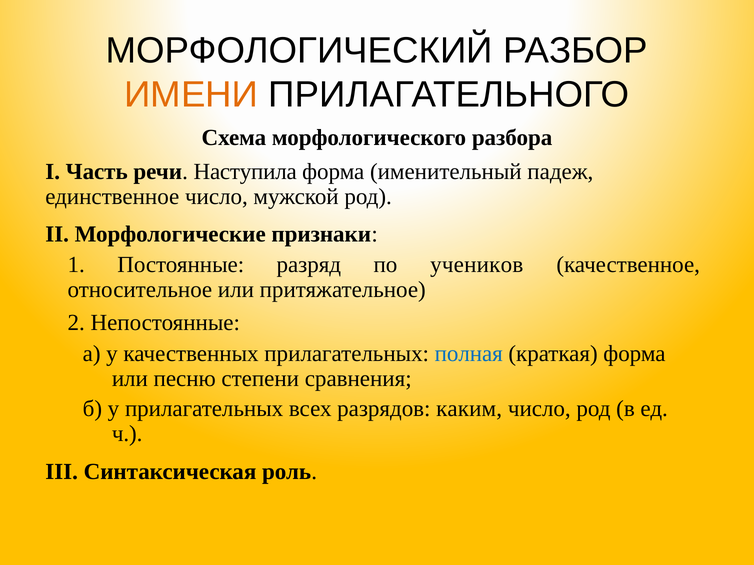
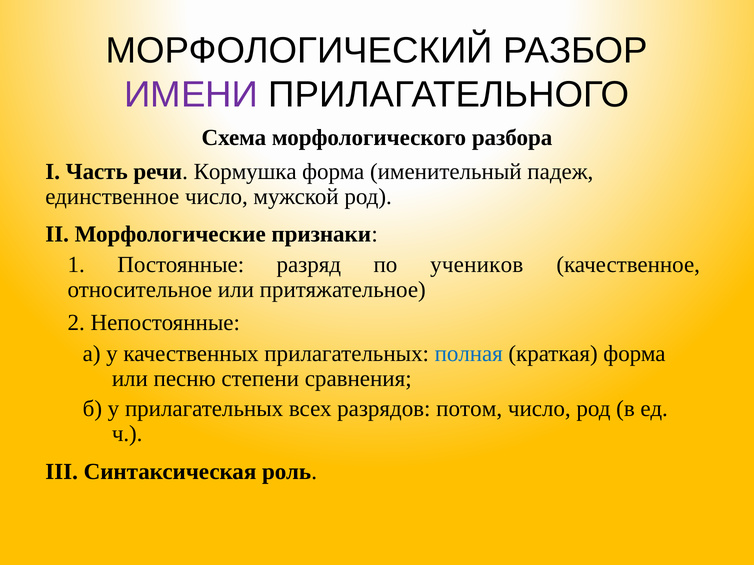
ИМЕНИ colour: orange -> purple (191, 95)
Наступила: Наступила -> Кормушка (245, 172)
каким: каким -> потом (469, 409)
